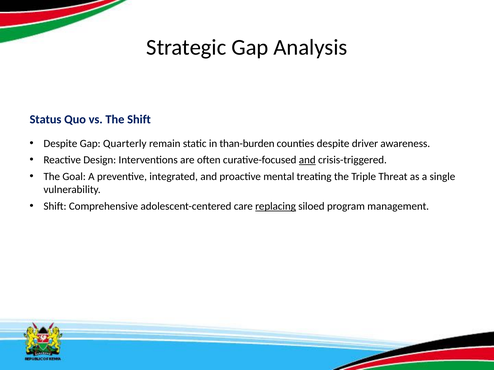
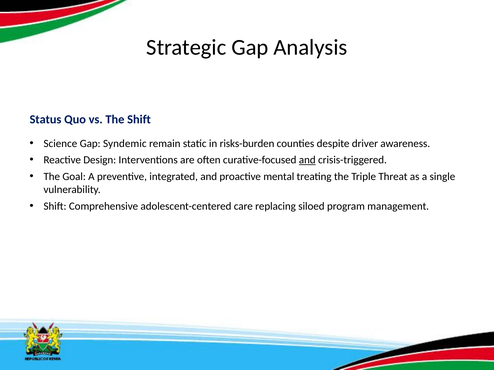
Despite: Despite -> Science (60, 144)
Quarterly: Quarterly -> Syndemic (125, 144)
than-burden: than-burden -> risks-burden (247, 144)
replacing underline: present -> none (276, 207)
